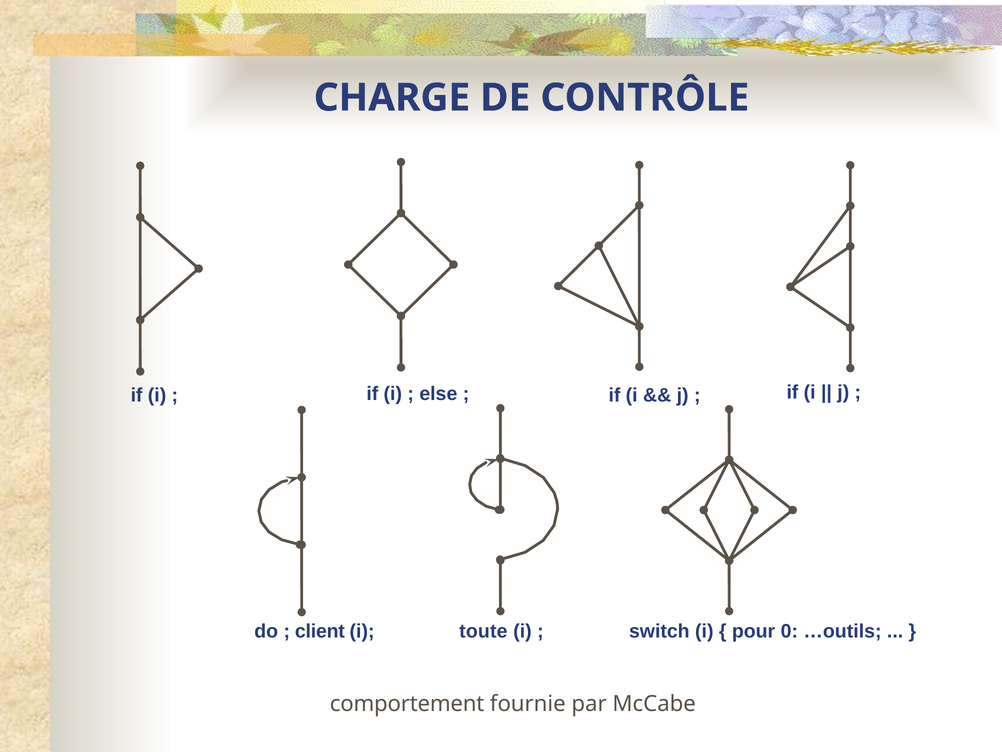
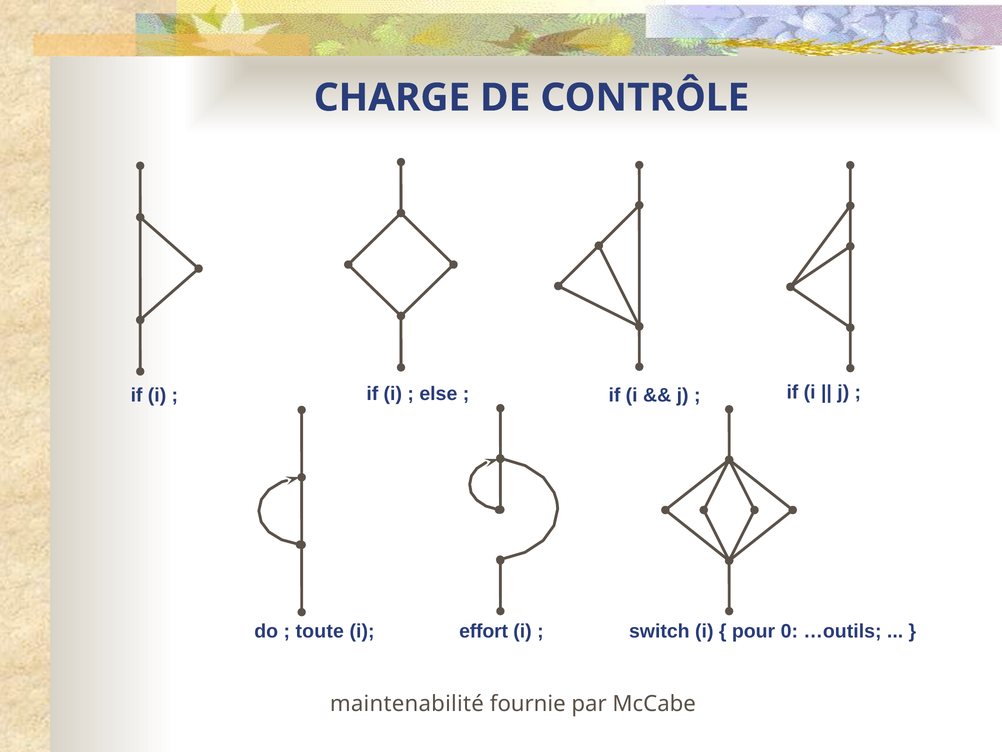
client: client -> toute (320, 631)
toute: toute -> effort (484, 631)
comportement: comportement -> maintenabilité (407, 703)
